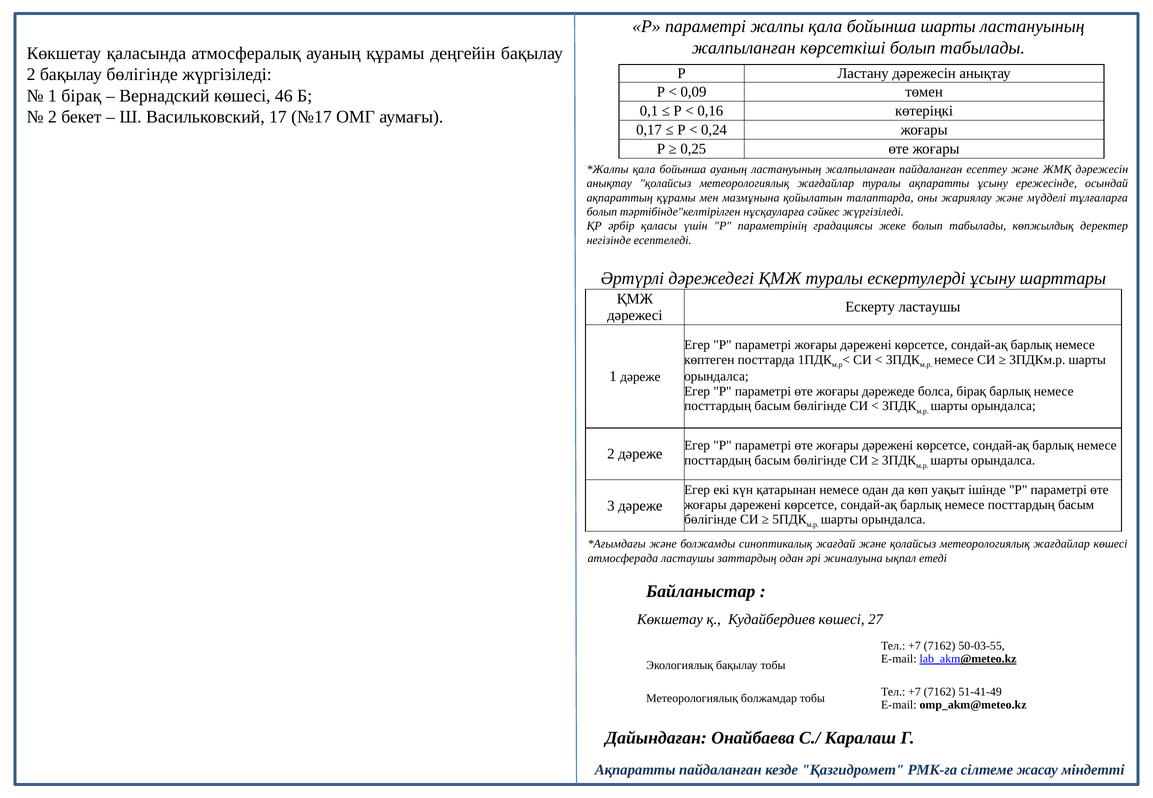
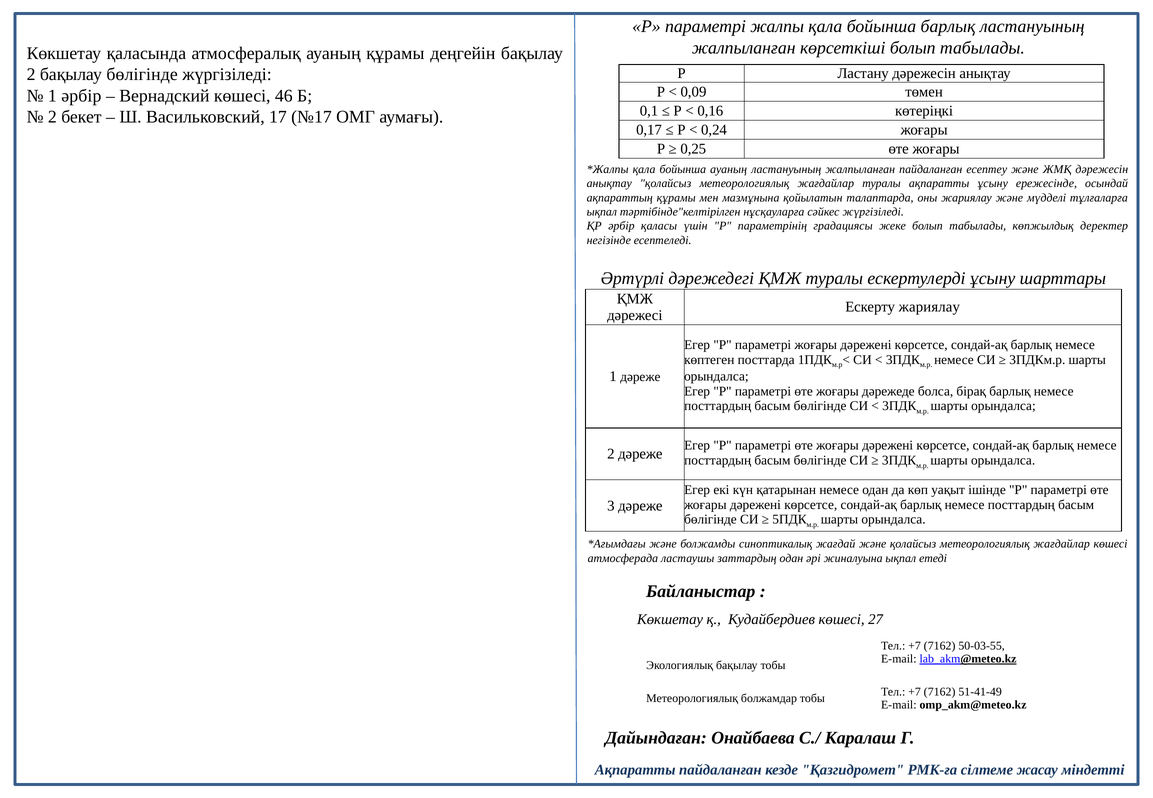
бойынша шарты: шарты -> барлық (948, 26)
1 бірақ: бірақ -> әрбір (81, 96)
болып: болып -> ықпал (602, 212)
Ескерту ластаушы: ластаушы -> жариялау (929, 307)
